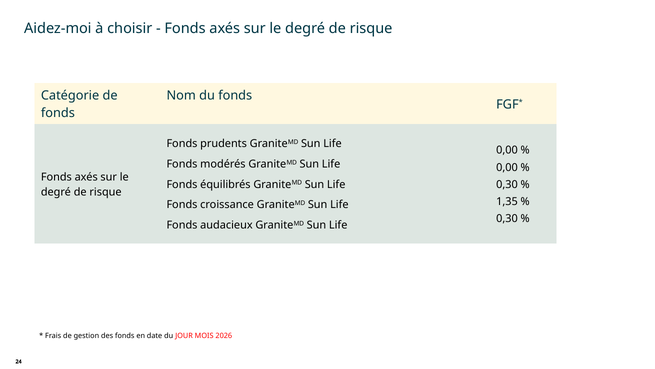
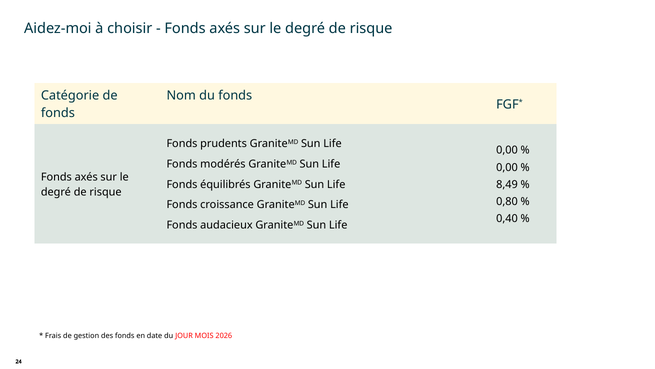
0,30: 0,30 -> 8,49 (507, 184)
1,35: 1,35 -> 0,80 (507, 201)
0,30: 0,30 -> 0,40 (507, 218)
